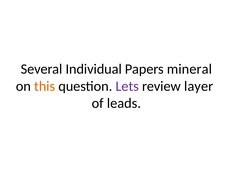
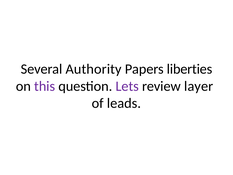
Individual: Individual -> Authority (94, 69)
mineral: mineral -> liberties (190, 69)
this colour: orange -> purple (45, 86)
